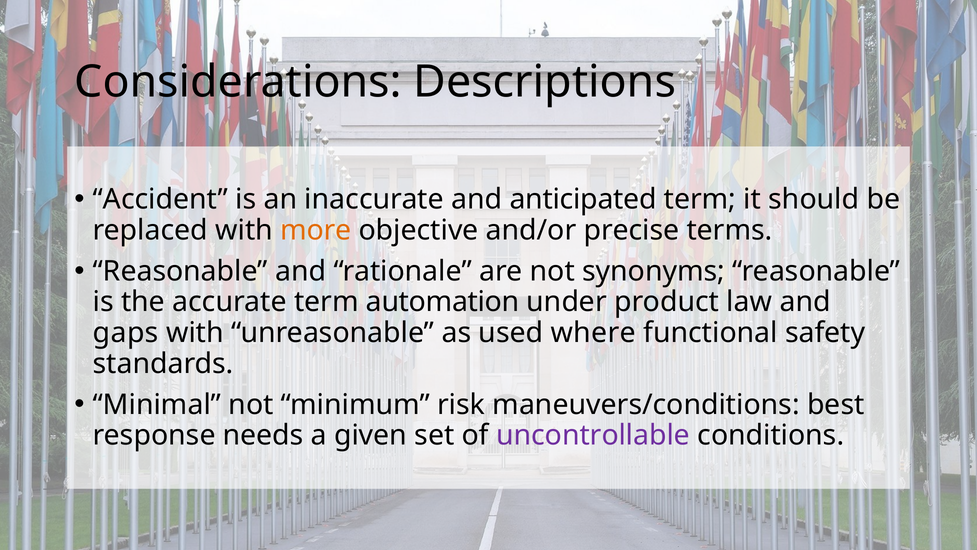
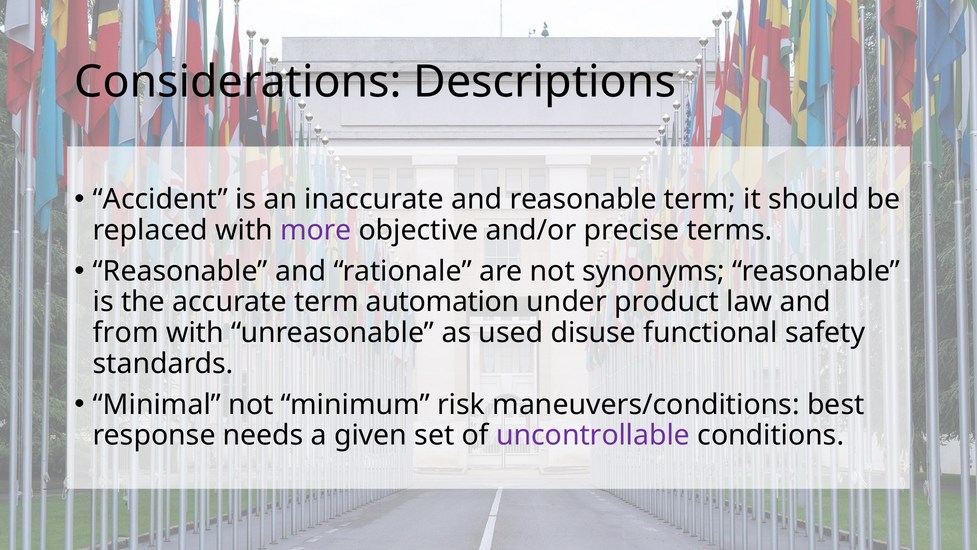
and anticipated: anticipated -> reasonable (583, 199)
more colour: orange -> purple (316, 230)
gaps: gaps -> from (126, 333)
where: where -> disuse (593, 333)
